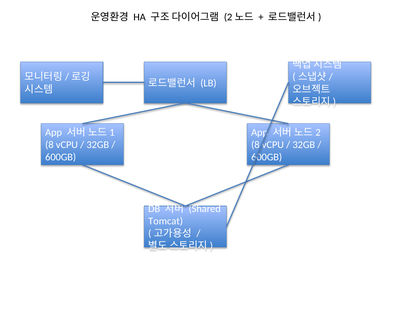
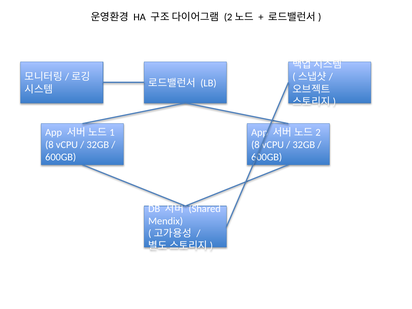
Tomcat: Tomcat -> Mendix (166, 221)
